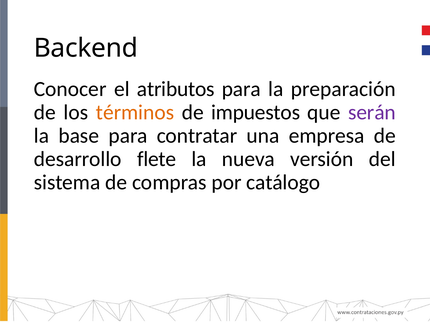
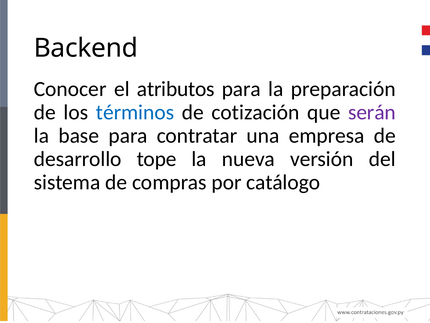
términos colour: orange -> blue (135, 112)
impuestos: impuestos -> cotización (256, 112)
flete: flete -> tope (157, 159)
